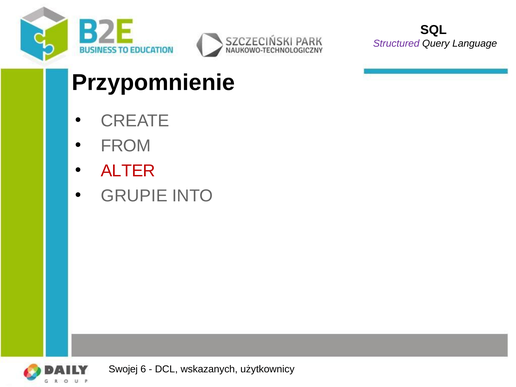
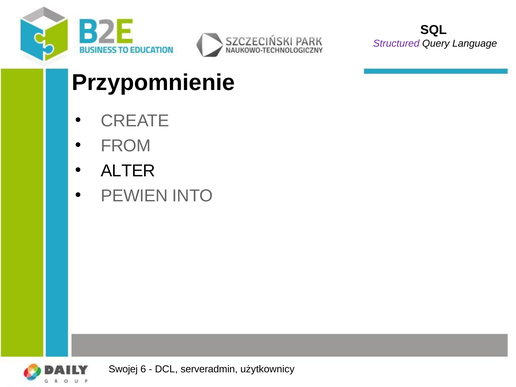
ALTER colour: red -> black (128, 171)
GRUPIE: GRUPIE -> PEWIEN (134, 196)
wskazanych: wskazanych -> serveradmin (209, 369)
